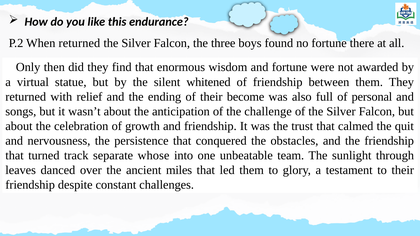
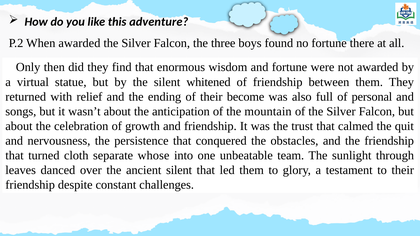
endurance: endurance -> adventure (159, 22)
When returned: returned -> awarded (79, 43)
challenge: challenge -> mountain (268, 111)
track: track -> cloth (76, 156)
ancient miles: miles -> silent (179, 170)
